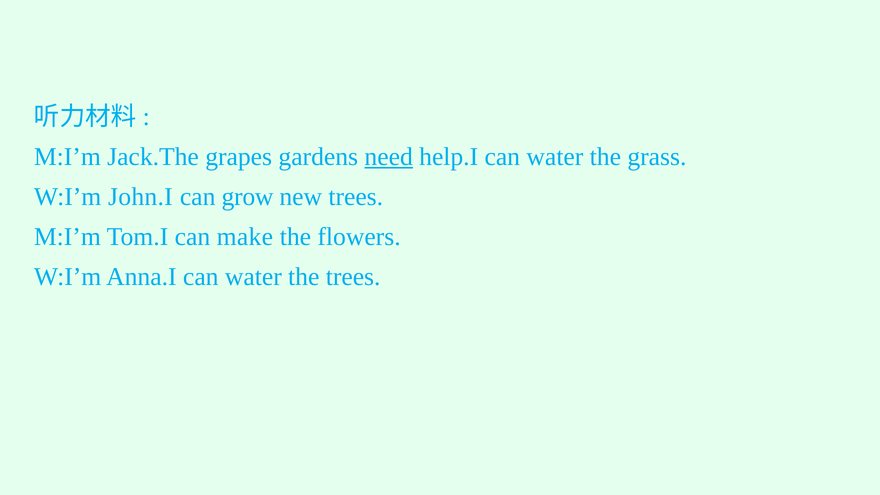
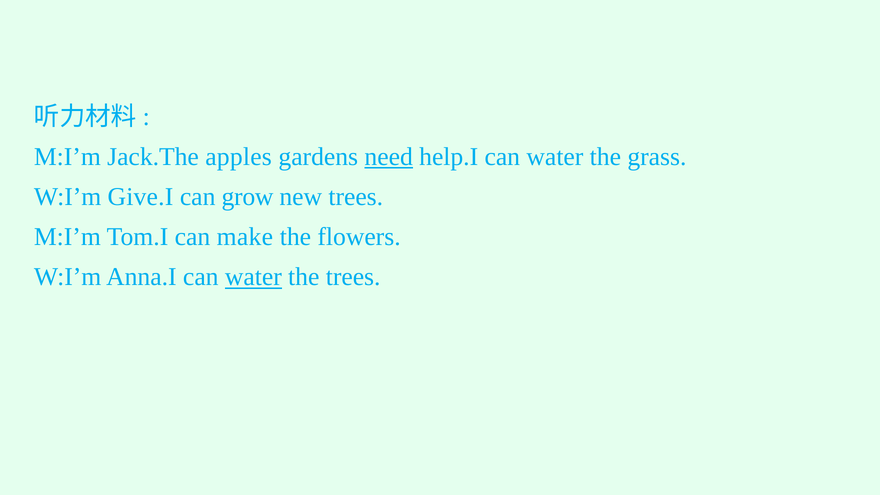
grapes: grapes -> apples (239, 157)
John.I: John.I -> Give.I (140, 197)
water underline: none -> present (253, 277)
